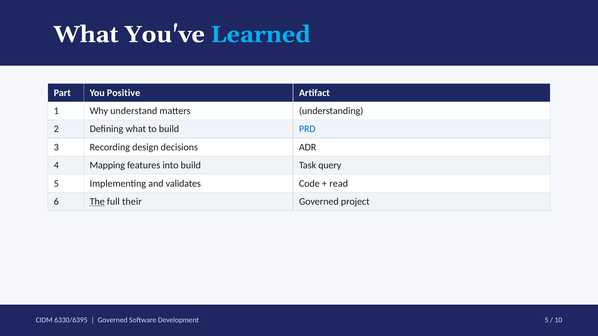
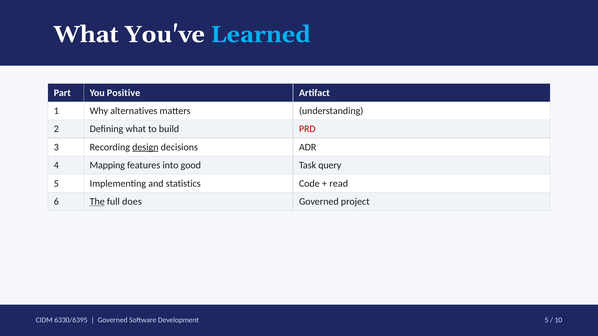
understand: understand -> alternatives (134, 111)
PRD colour: blue -> red (307, 129)
design underline: none -> present (145, 147)
into build: build -> good (191, 165)
validates: validates -> statistics (183, 184)
their: their -> does (132, 202)
